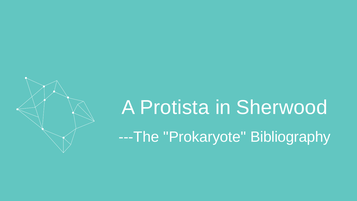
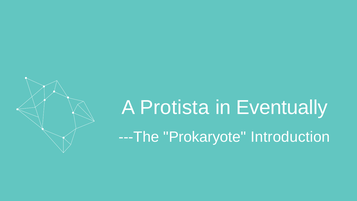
Sherwood: Sherwood -> Eventually (282, 107)
Bibliography: Bibliography -> Introduction (290, 137)
